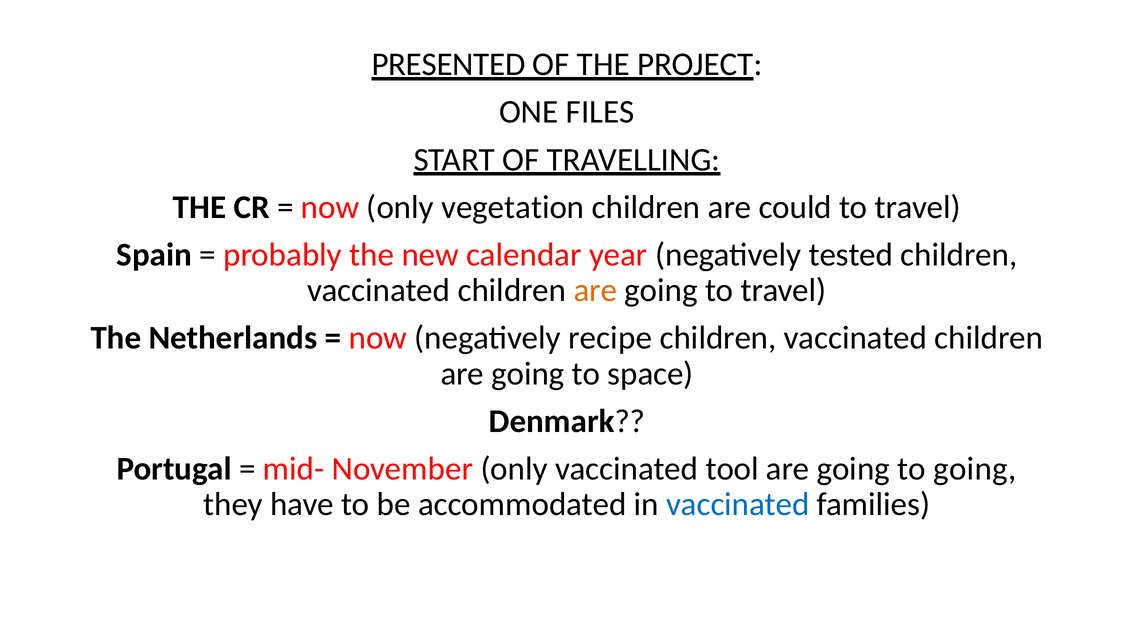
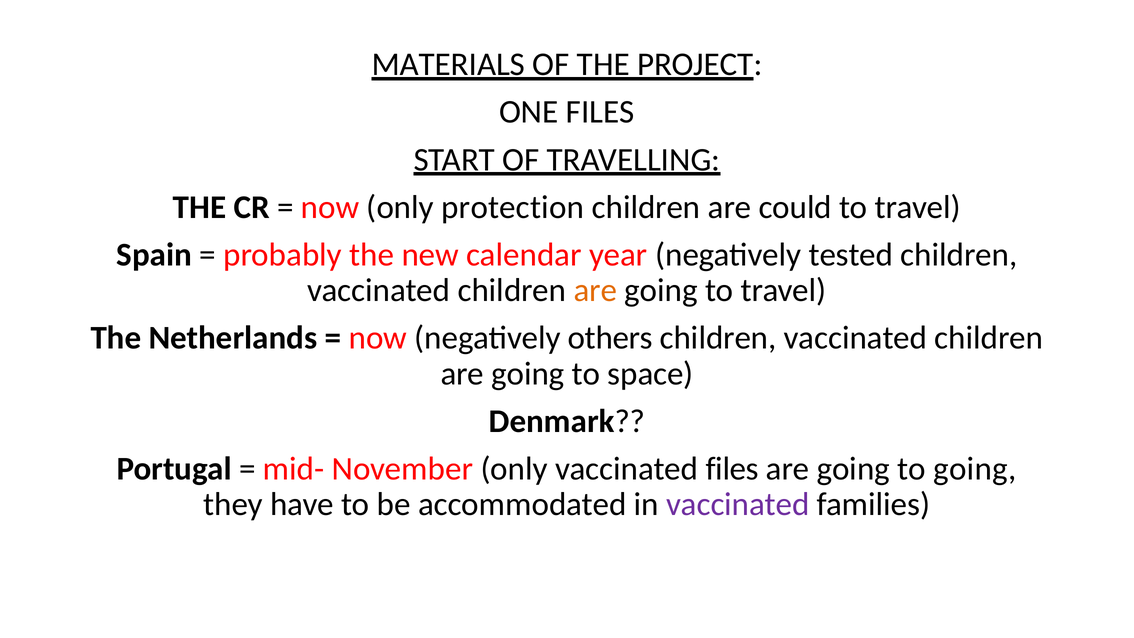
PRESENTED: PRESENTED -> MATERIALS (448, 64)
vegetation: vegetation -> protection (513, 207)
recipe: recipe -> others (610, 338)
vaccinated tool: tool -> files (732, 469)
vaccinated colour: blue -> purple (738, 504)
